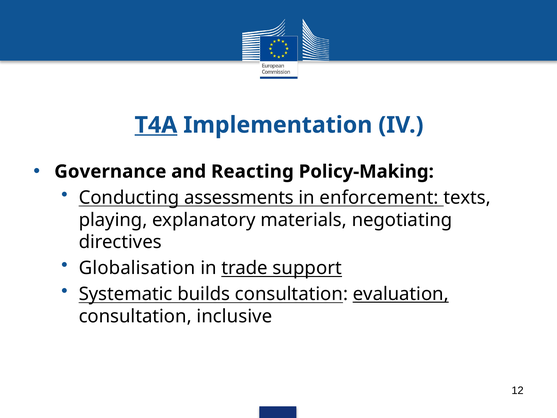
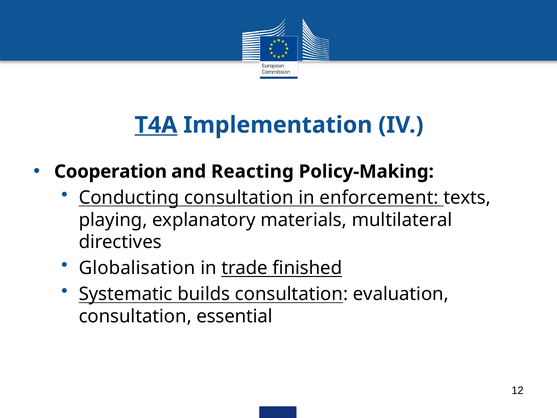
Governance: Governance -> Cooperation (110, 171)
Conducting assessments: assessments -> consultation (239, 197)
negotiating: negotiating -> multilateral (402, 220)
support: support -> finished (307, 268)
evaluation underline: present -> none (401, 294)
inclusive: inclusive -> essential (235, 316)
